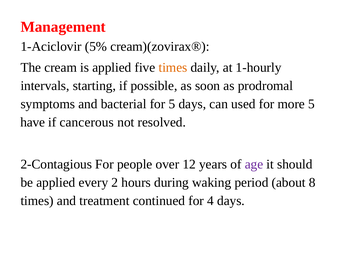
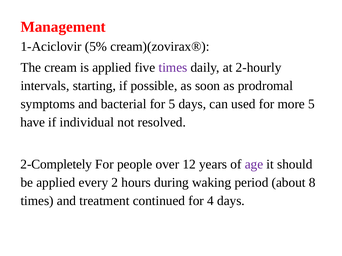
times colour: orange -> purple (173, 68)
1-hourly: 1-hourly -> 2-hourly (259, 68)
cancerous: cancerous -> individual (87, 123)
2-Contagious: 2-Contagious -> 2-Completely (56, 165)
